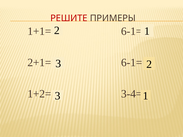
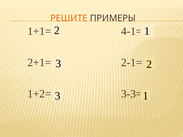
РЕШИТЕ colour: red -> orange (69, 18)
1+1= 6-1=: 6-1= -> 4-1= (132, 31)
2+1= 6-1=: 6-1= -> 2-1= (132, 63)
3-4=: 3-4= -> 3-3= (132, 94)
